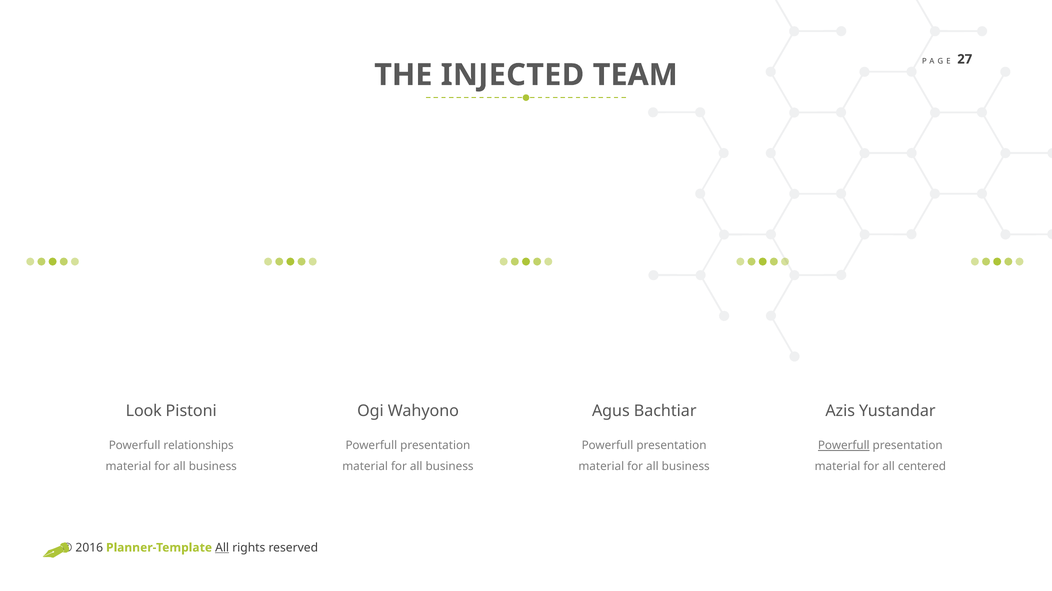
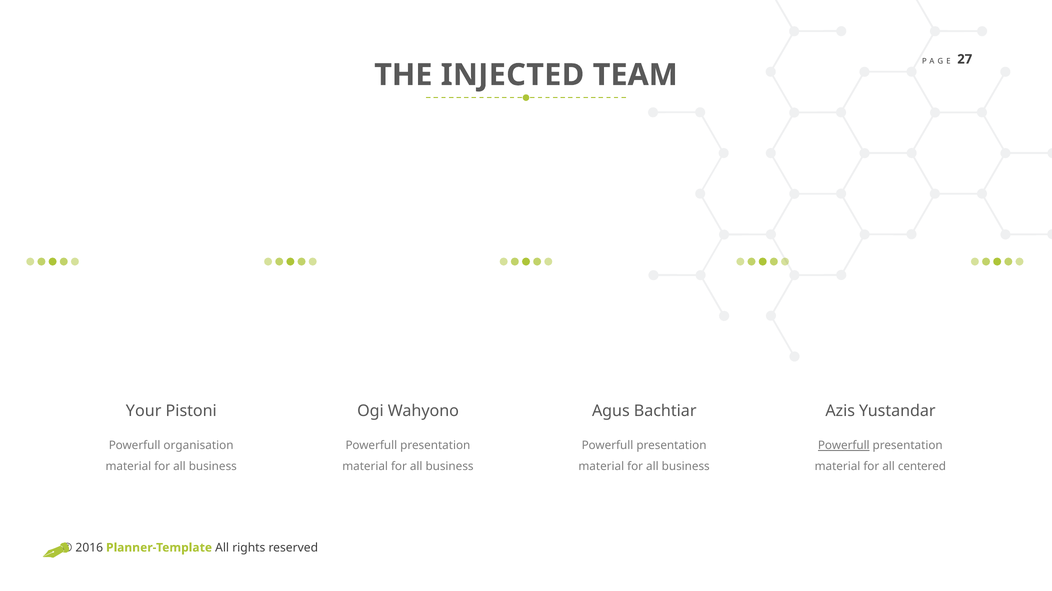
Look: Look -> Your (144, 412)
relationships: relationships -> organisation (199, 446)
All underline: present -> none (222, 548)
